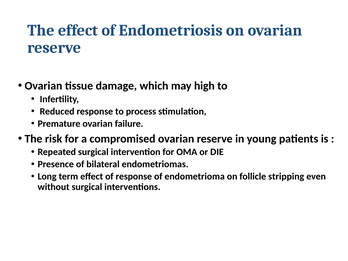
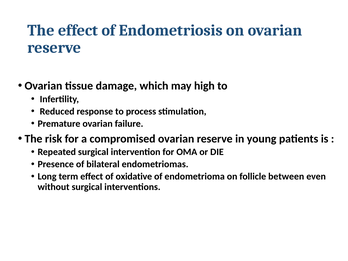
of response: response -> oxidative (134, 176)
stripping: stripping -> between (286, 176)
